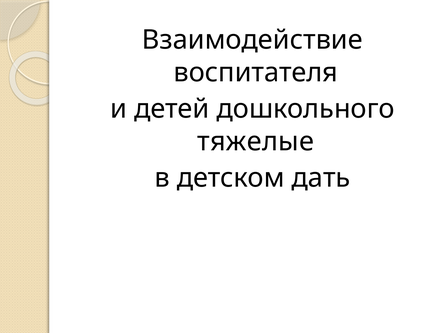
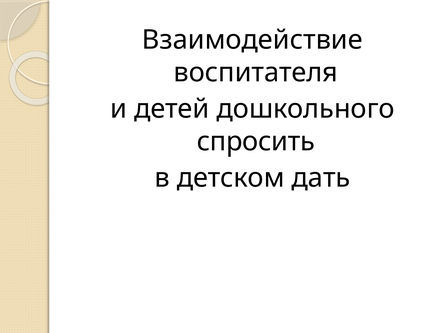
тяжелые: тяжелые -> спросить (256, 142)
